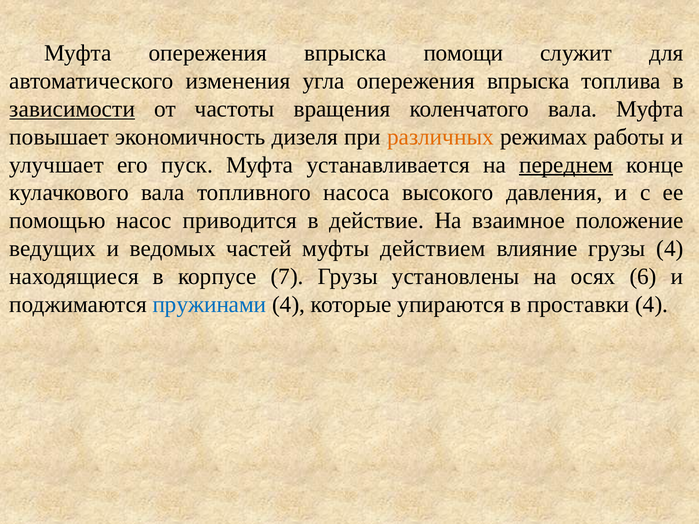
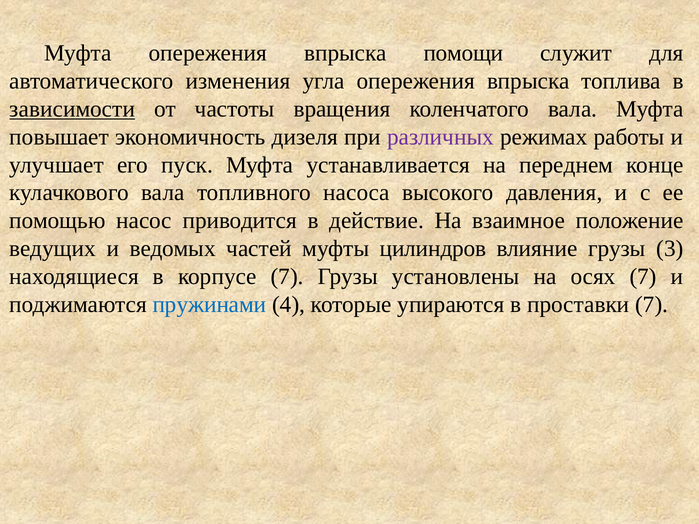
различных colour: orange -> purple (441, 137)
переднем underline: present -> none (566, 165)
действием: действием -> цилиндров (433, 249)
грузы 4: 4 -> 3 (670, 249)
осях 6: 6 -> 7 (643, 277)
проставки 4: 4 -> 7 (652, 305)
